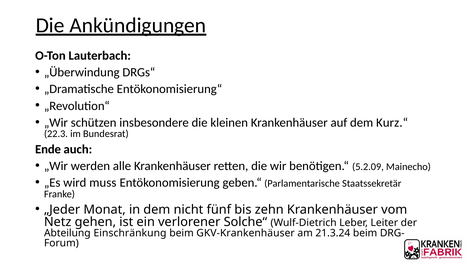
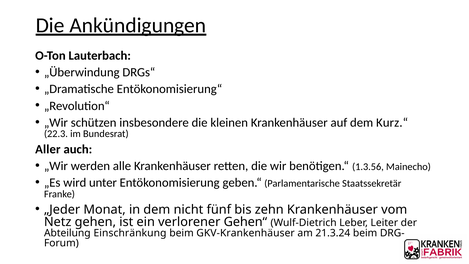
Ende: Ende -> Aller (48, 149)
5.2.09: 5.2.09 -> 1.3.56 (368, 167)
muss: muss -> unter (103, 183)
Solche“: Solche“ -> Gehen“ (245, 222)
